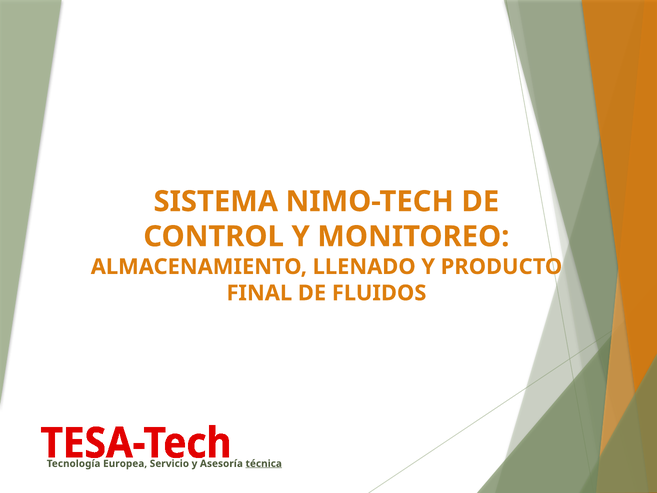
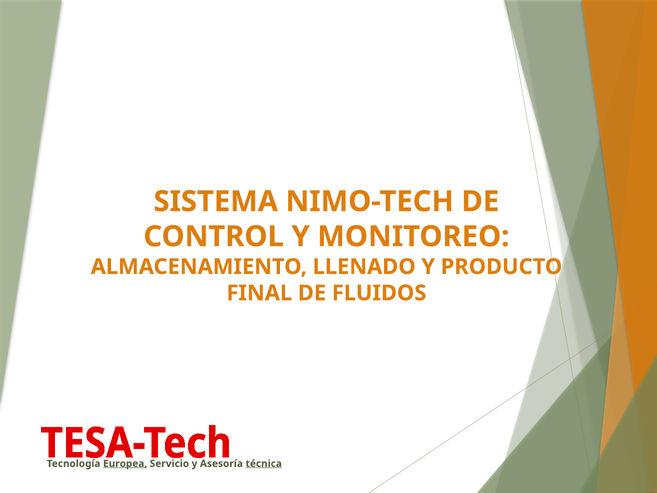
Europea underline: none -> present (125, 463)
